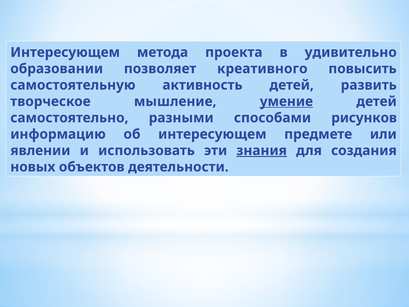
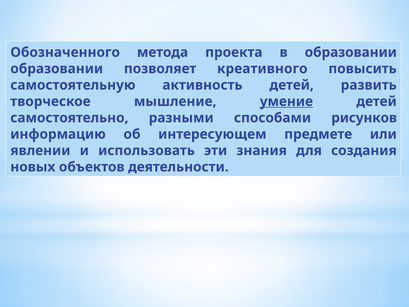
Интересующем: Интересующем -> Обозначенного (65, 52)
в удивительно: удивительно -> образовании (351, 52)
знания underline: present -> none (262, 150)
